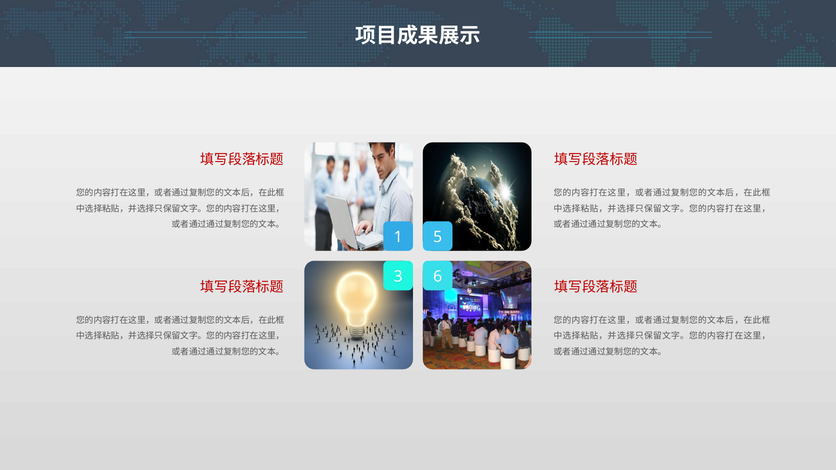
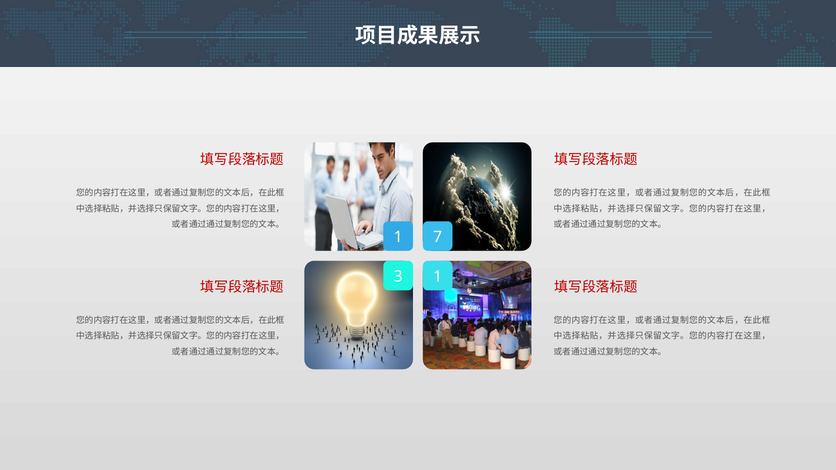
5: 5 -> 7 (438, 237)
3 6: 6 -> 1 (438, 277)
